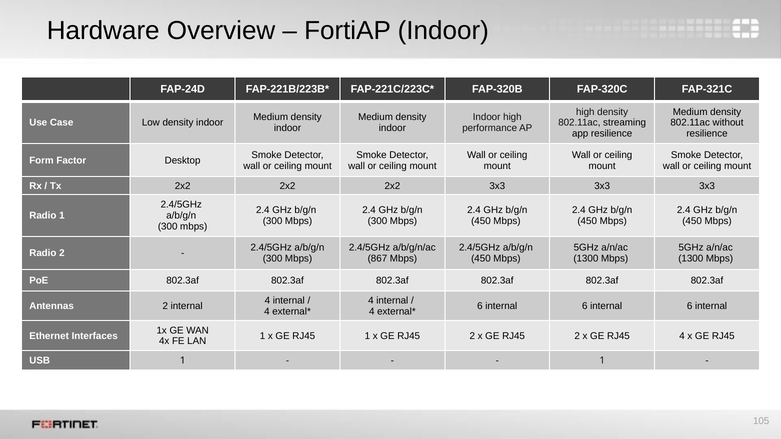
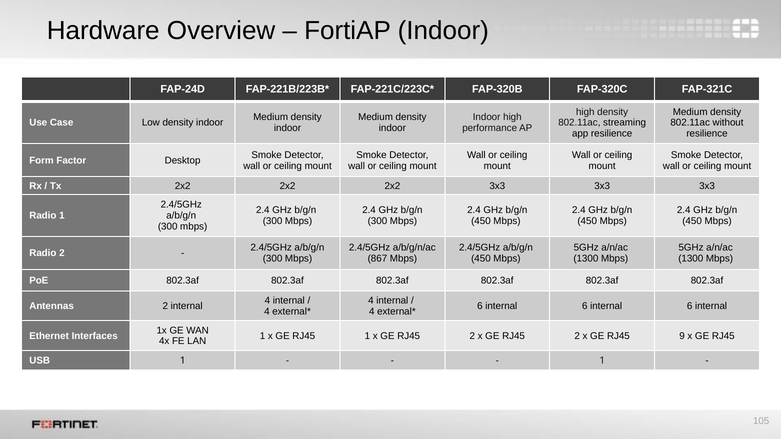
RJ45 4: 4 -> 9 (682, 336)
